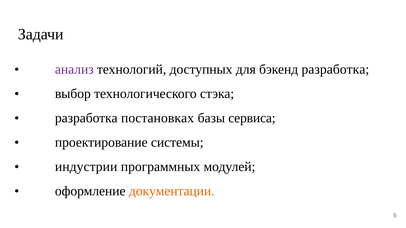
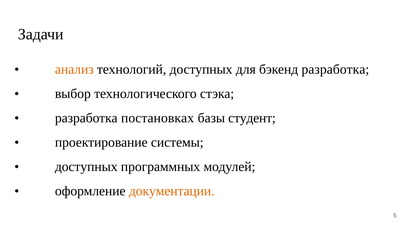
анализ colour: purple -> orange (74, 70)
сервиса: сервиса -> студент (252, 118)
индустрии: индустрии -> доступных (86, 167)
